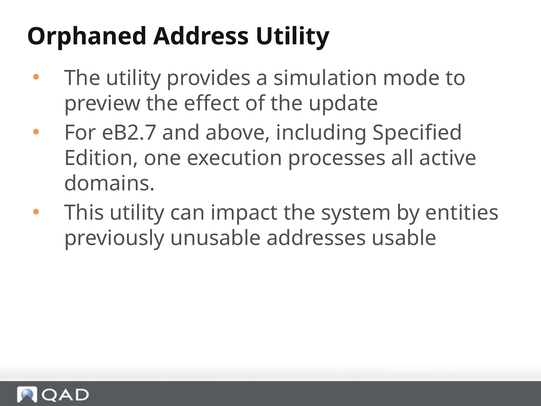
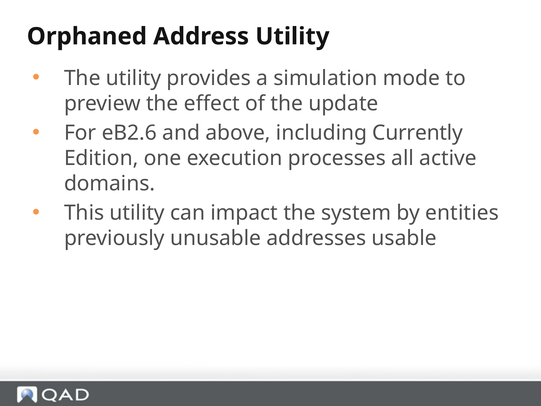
eB2.7: eB2.7 -> eB2.6 (129, 133)
Specified: Specified -> Currently (418, 133)
